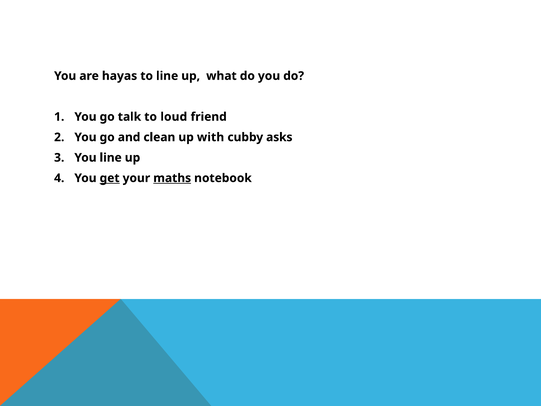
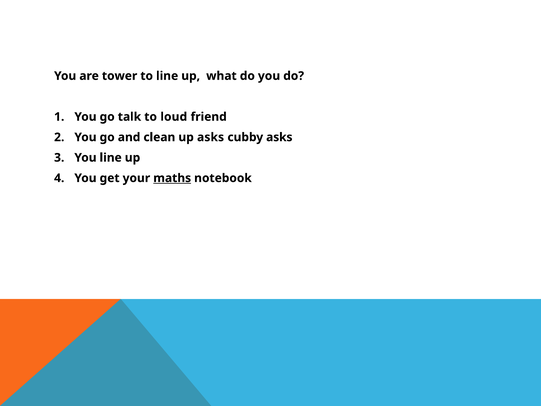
hayas: hayas -> tower (120, 76)
up with: with -> asks (211, 137)
get underline: present -> none (110, 178)
